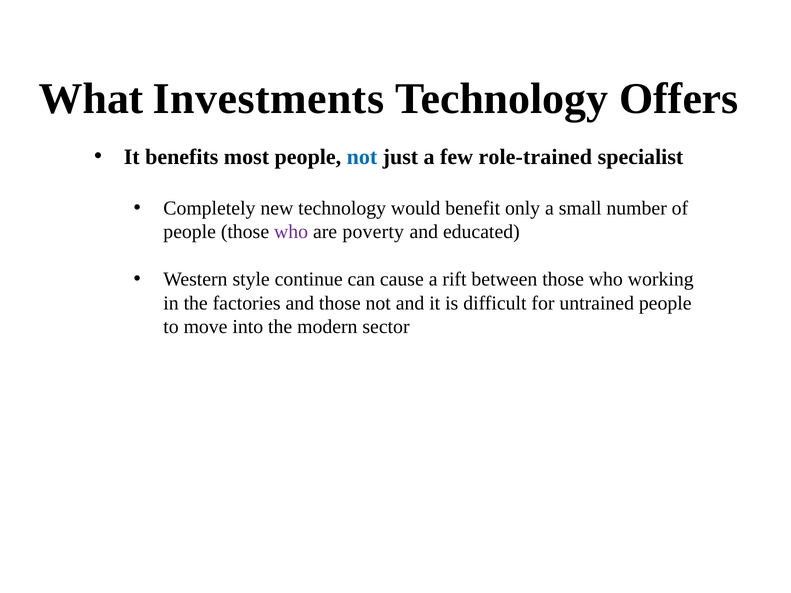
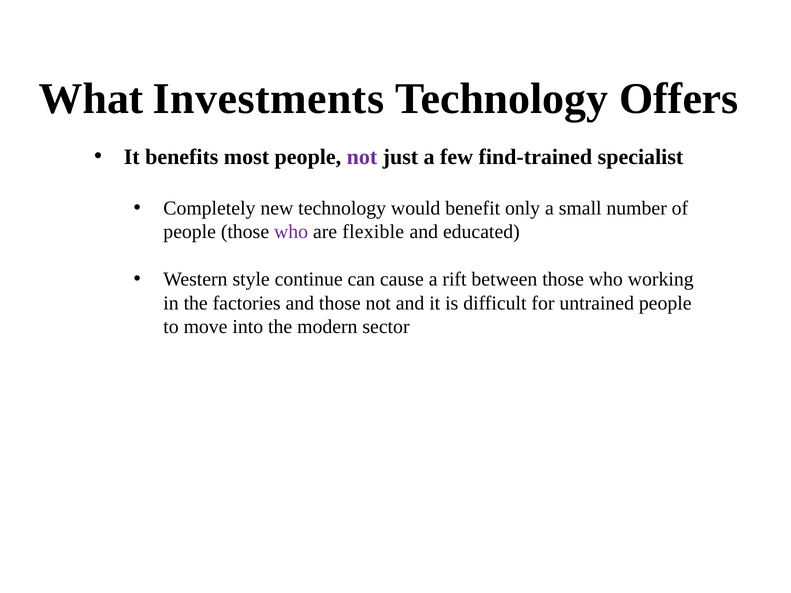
not colour: blue -> purple (362, 157)
role-trained: role-trained -> find-trained (535, 157)
poverty: poverty -> flexible (373, 232)
